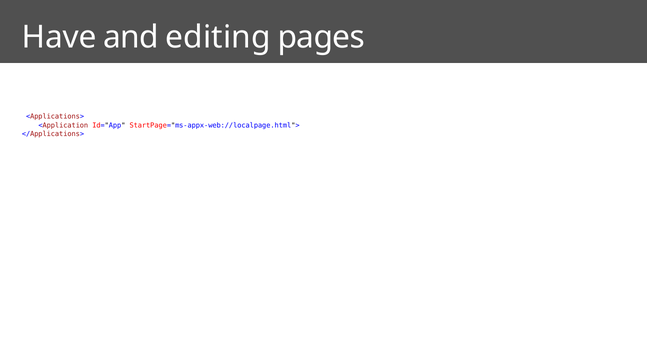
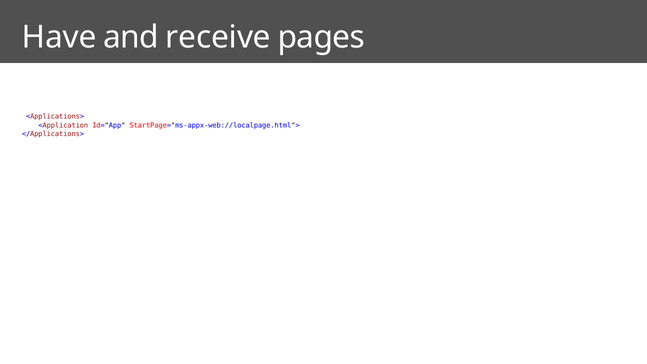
editing: editing -> receive (218, 37)
